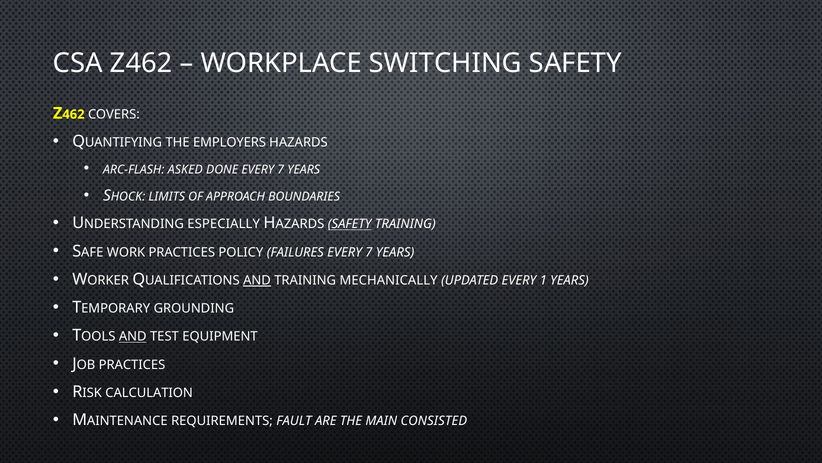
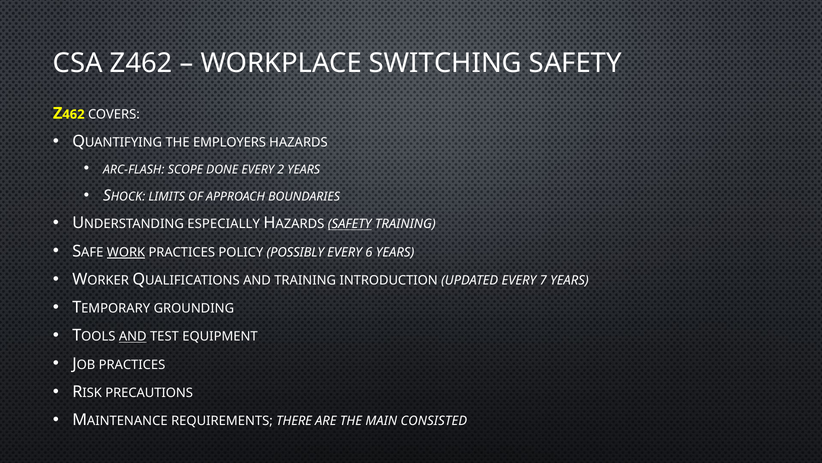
ASKED: ASKED -> SCOPE (185, 169)
DONE EVERY 7: 7 -> 2 (281, 169)
WORK underline: none -> present (126, 252)
FAILURES: FAILURES -> POSSIBLY (295, 252)
7: 7 -> 6 (369, 252)
AND underline: present -> none (257, 280)
MECHANICALLY: MECHANICALLY -> INTRODUCTION (389, 280)
1: 1 -> 7 (543, 280)
CALCULATION: CALCULATION -> PRECAUTIONS (149, 392)
FAULT: FAULT -> THERE (294, 420)
